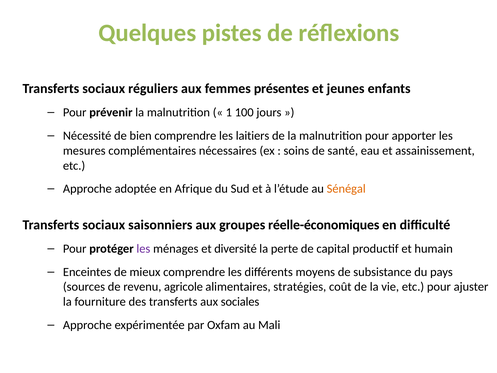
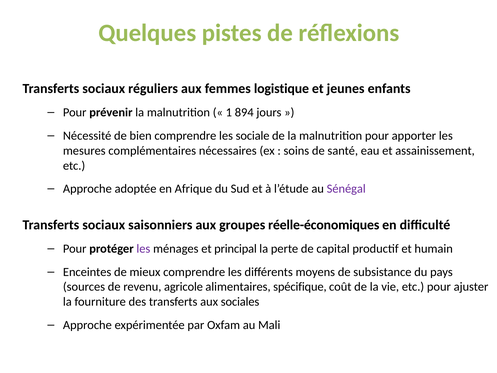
présentes: présentes -> logistique (281, 89)
100: 100 -> 894 (244, 112)
laitiers: laitiers -> sociale (253, 136)
Sénégal colour: orange -> purple (346, 189)
diversité: diversité -> principal (236, 249)
stratégies: stratégies -> spécifique (300, 287)
